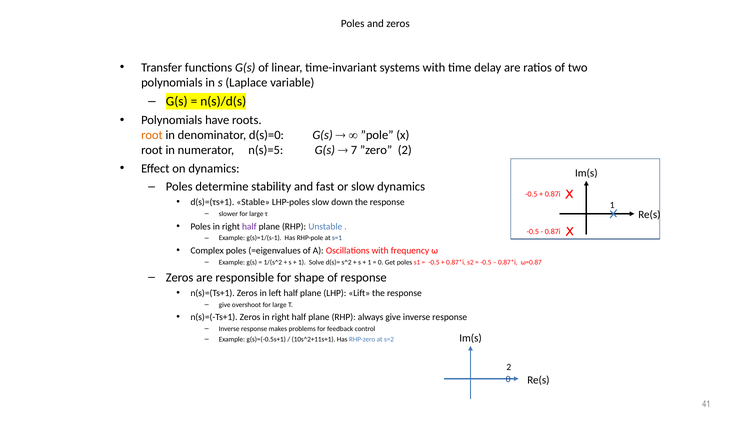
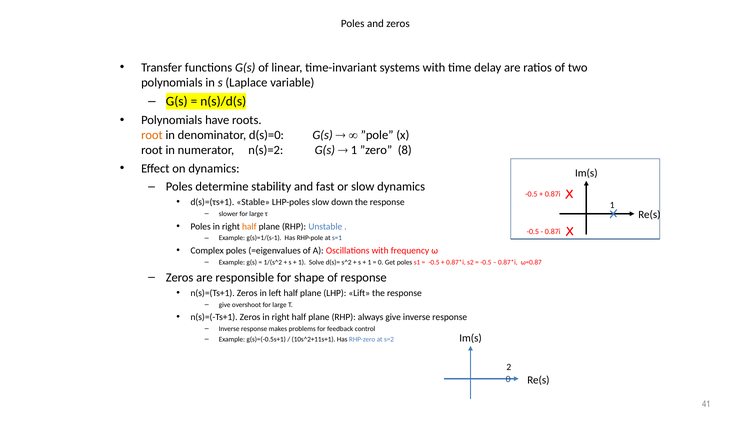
n(s)=5: n(s)=5 -> n(s)=2 (266, 150)
7: 7 -> 1 (354, 150)
”zero 2: 2 -> 8 (405, 150)
half colour: purple -> orange (249, 226)
